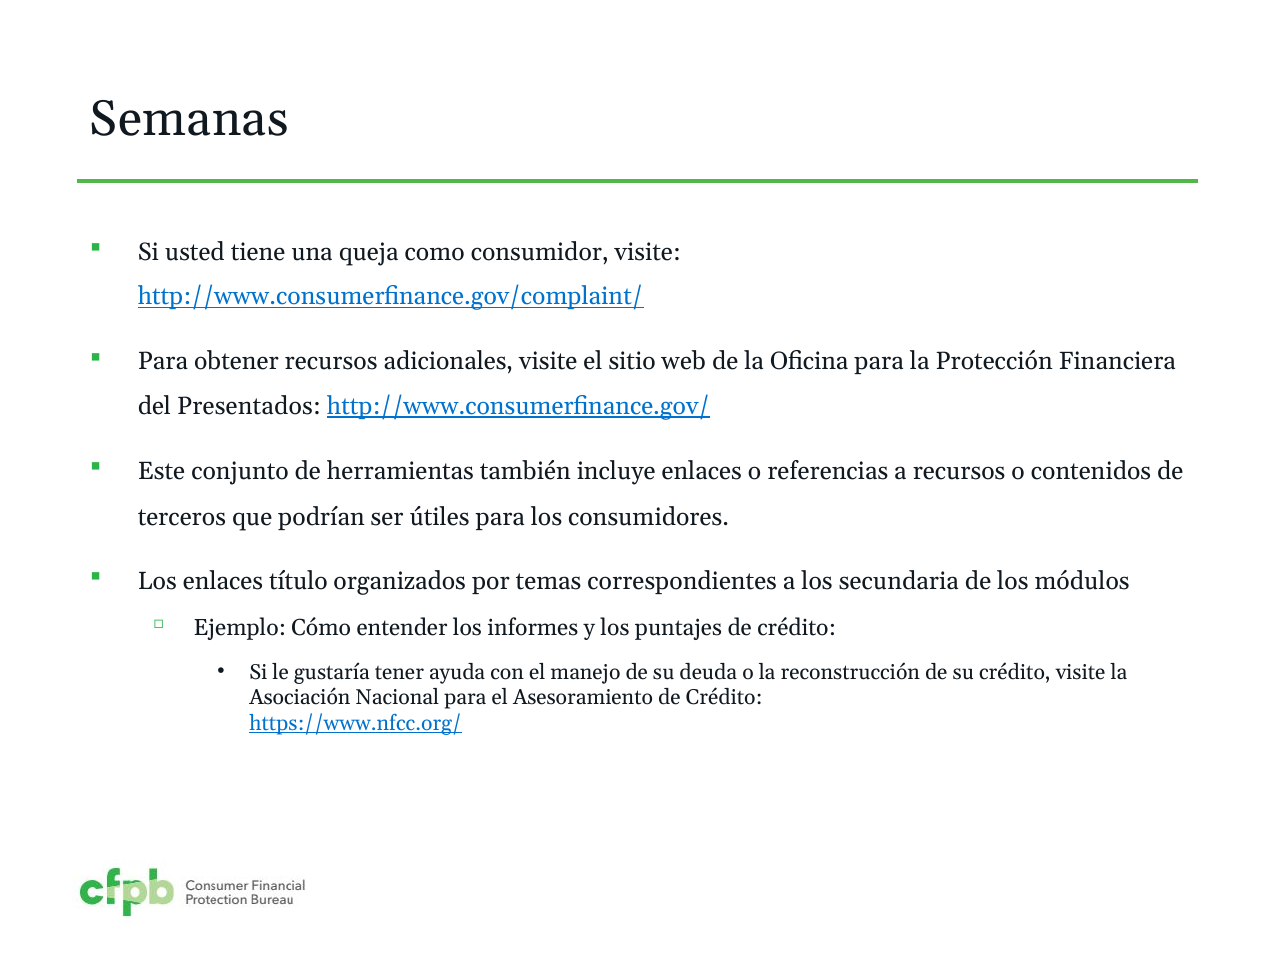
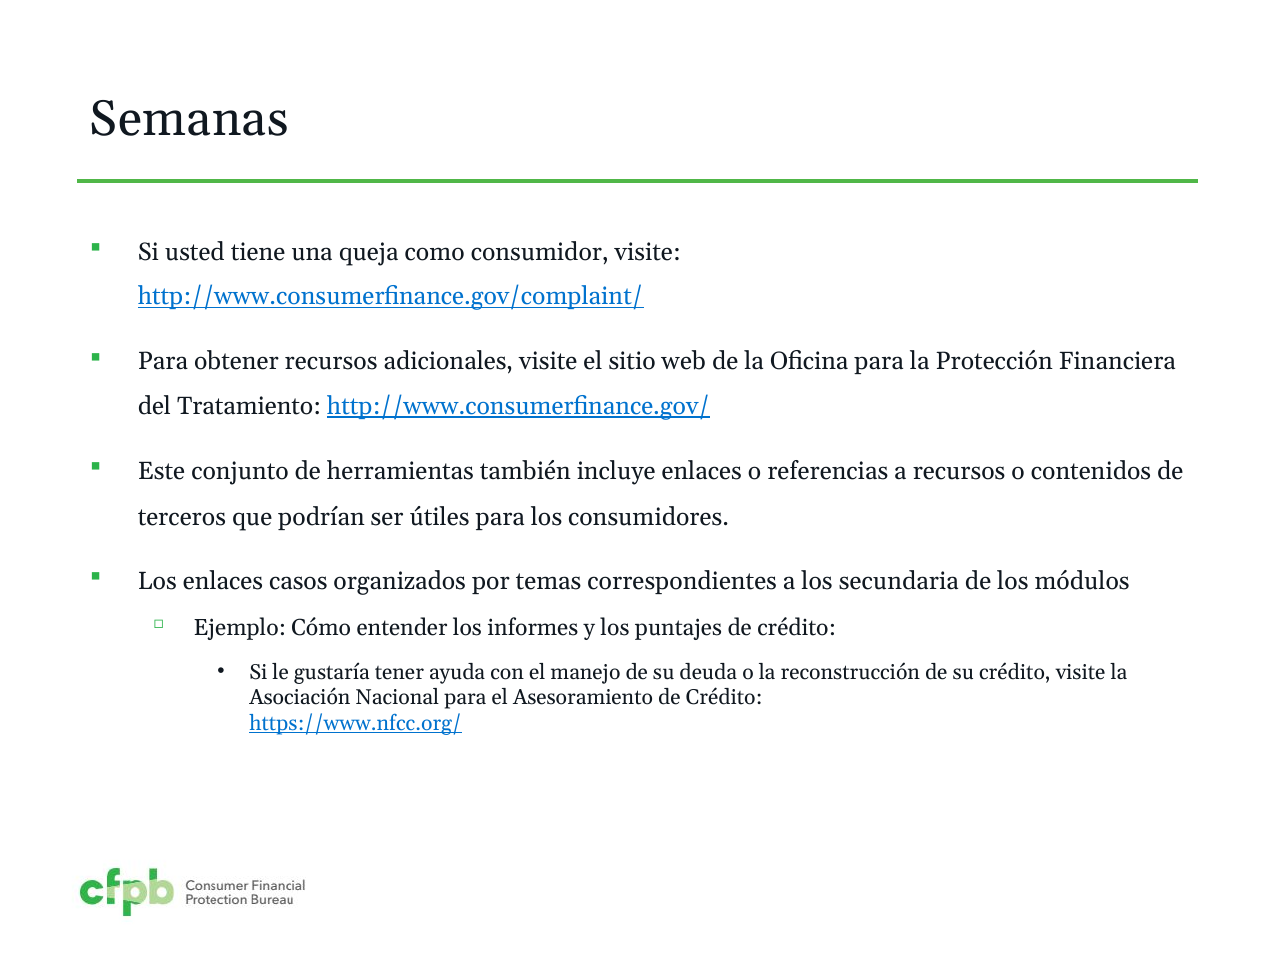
Presentados: Presentados -> Tratamiento (249, 406)
título: título -> casos (298, 581)
